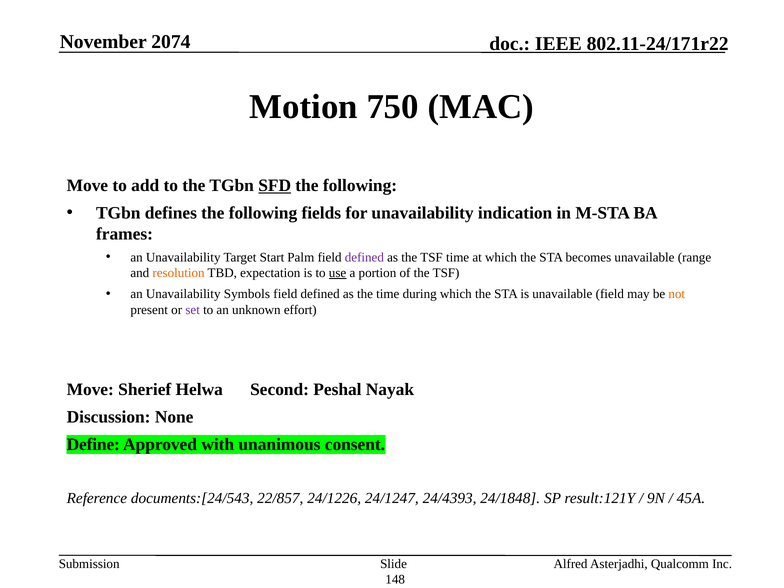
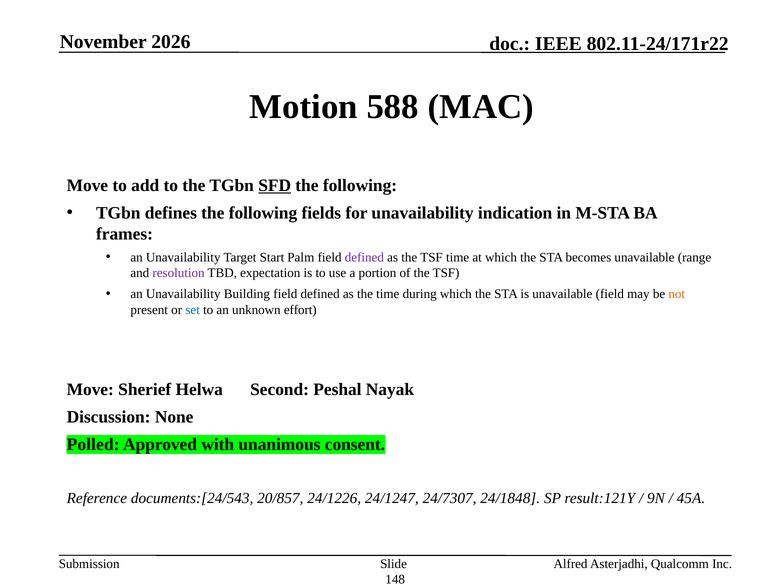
2074: 2074 -> 2026 (171, 42)
750: 750 -> 588 (393, 107)
resolution colour: orange -> purple (179, 273)
use underline: present -> none (338, 273)
Symbols: Symbols -> Building (247, 294)
set colour: purple -> blue (193, 310)
Define: Define -> Polled (93, 445)
22/857: 22/857 -> 20/857 (280, 498)
24/4393: 24/4393 -> 24/7307 (450, 498)
